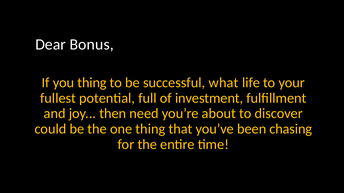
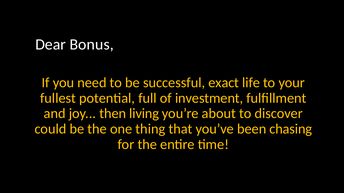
you thing: thing -> need (92, 83)
what: what -> exact (224, 83)
need: need -> living (144, 114)
